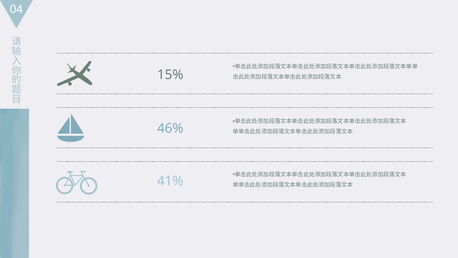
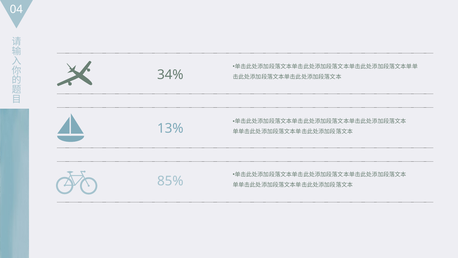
15%: 15% -> 34% (170, 74)
46%: 46% -> 13% (170, 128)
41%: 41% -> 85% (170, 181)
